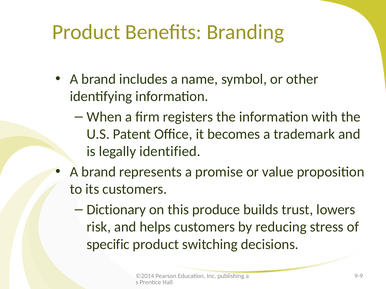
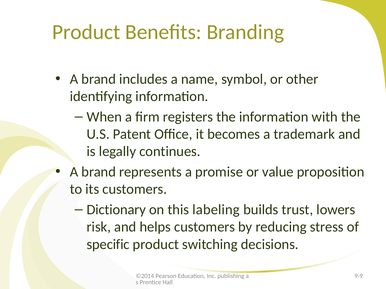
identified: identified -> continues (170, 152)
produce: produce -> labeling (216, 210)
